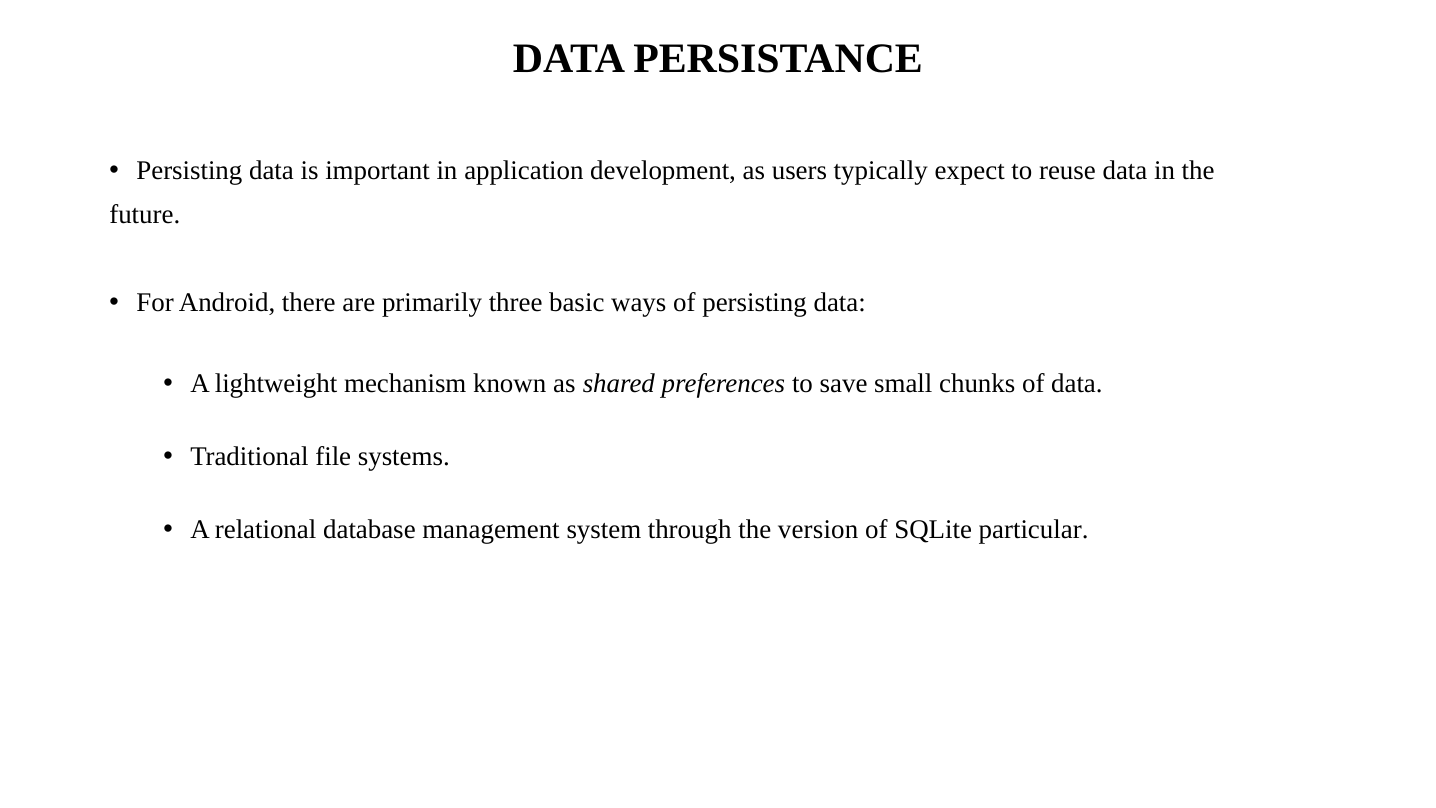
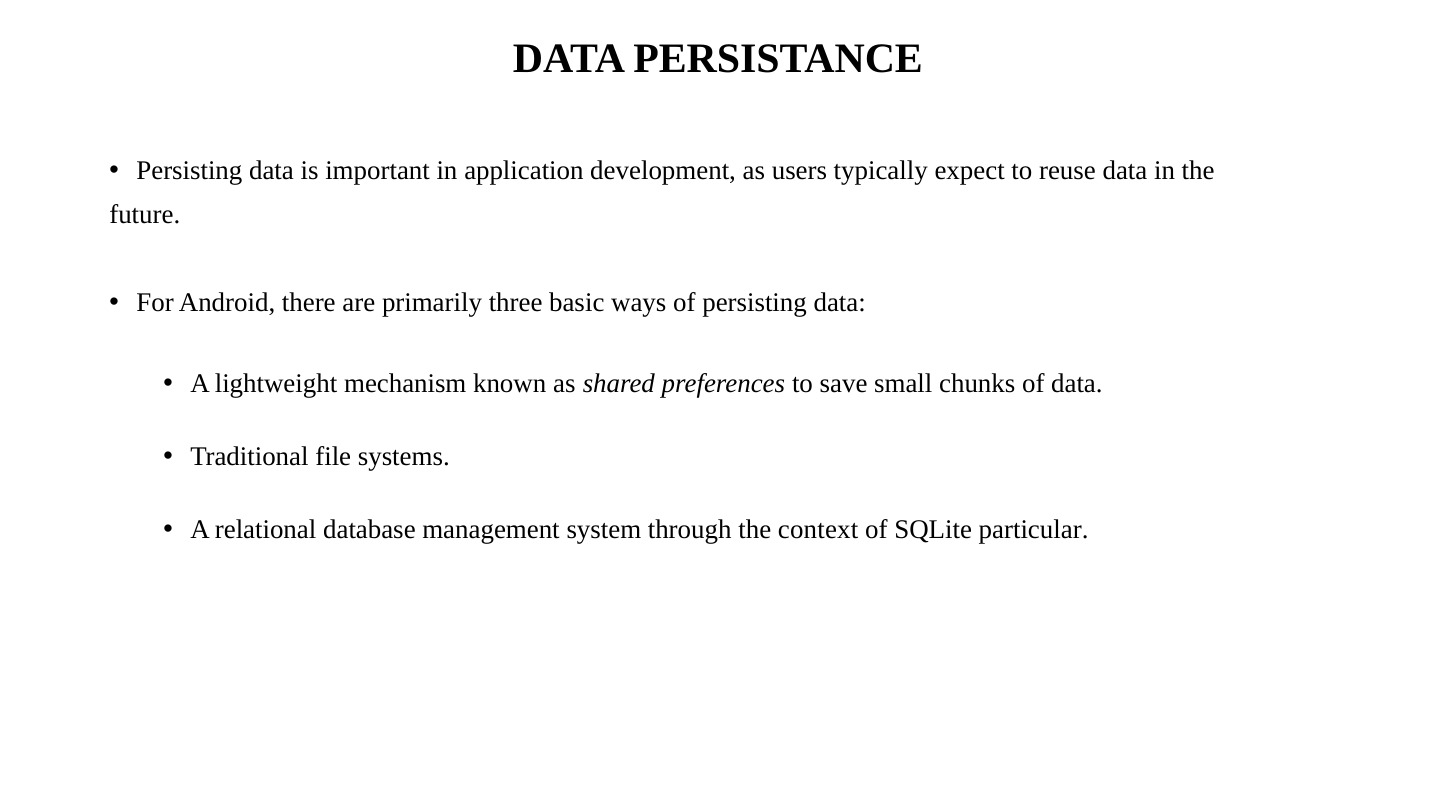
version: version -> context (818, 530)
